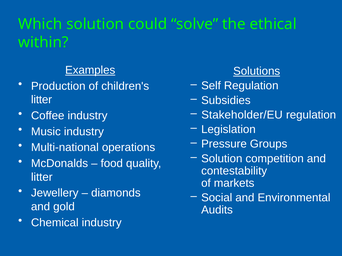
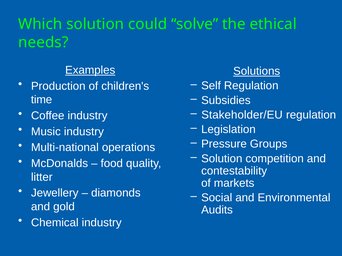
within: within -> needs (43, 42)
litter: litter -> time (42, 100)
